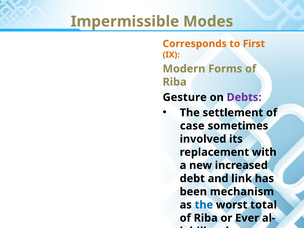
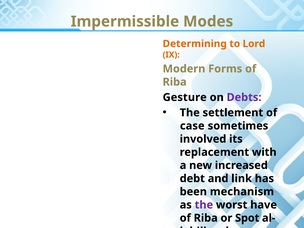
Corresponds: Corresponds -> Determining (195, 44)
First: First -> Lord (254, 44)
the colour: blue -> purple (204, 205)
total: total -> have (264, 205)
Ever: Ever -> Spot (247, 218)
